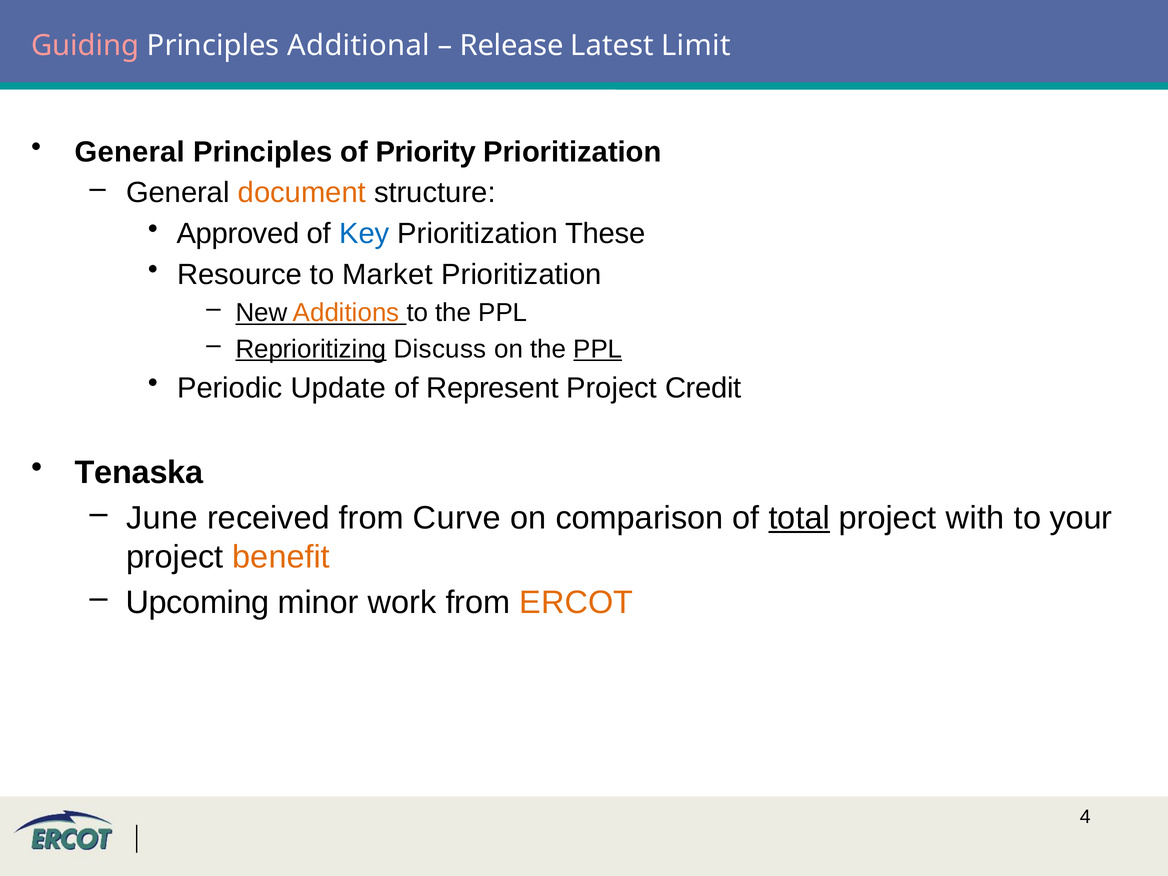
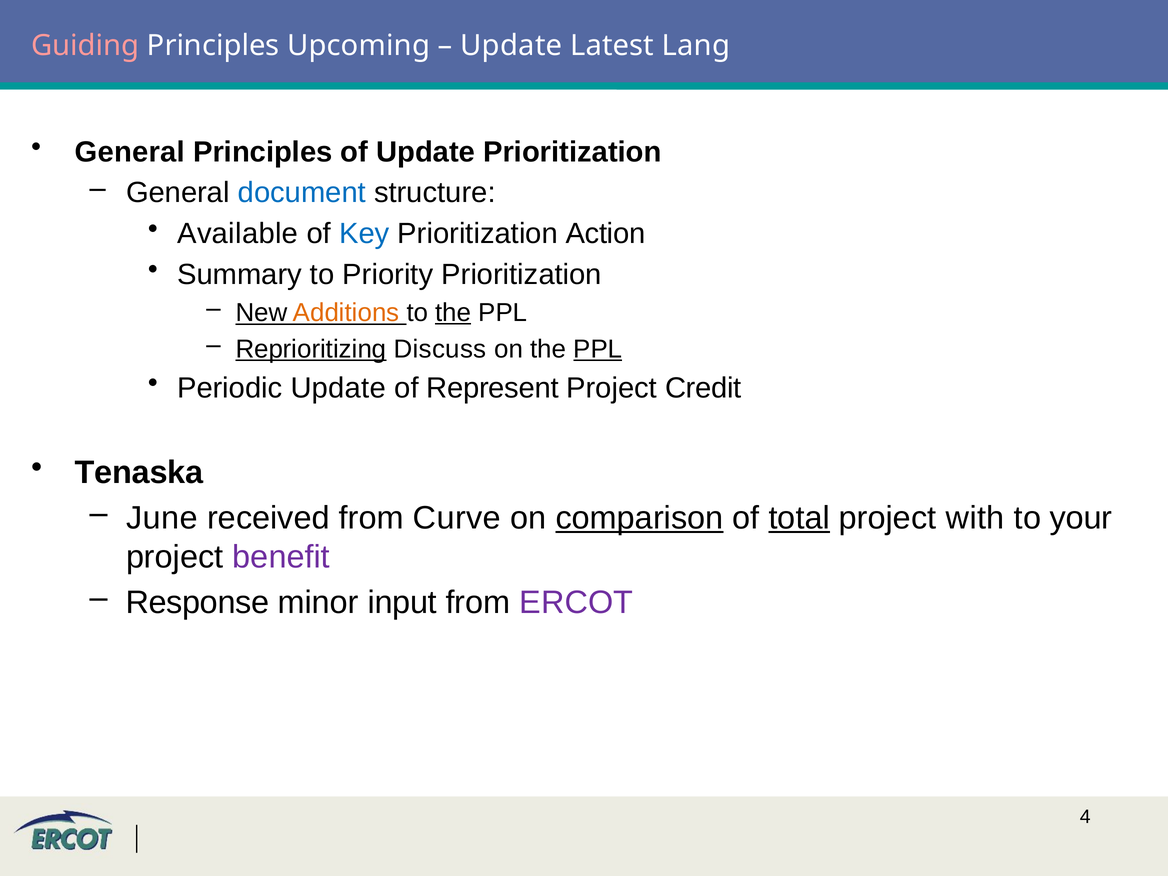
Additional: Additional -> Upcoming (359, 46)
Release: Release -> Update (511, 46)
Limit: Limit -> Lang (696, 46)
of Priority: Priority -> Update (426, 152)
document colour: orange -> blue (302, 193)
Approved: Approved -> Available (238, 234)
These: These -> Action (605, 234)
Resource: Resource -> Summary (240, 275)
Market: Market -> Priority (388, 275)
the underline: none -> present (453, 313)
comparison underline: none -> present (639, 518)
benefit colour: orange -> purple (281, 557)
Upcoming: Upcoming -> Response (197, 603)
work: work -> input (402, 603)
ERCOT colour: orange -> purple (576, 603)
